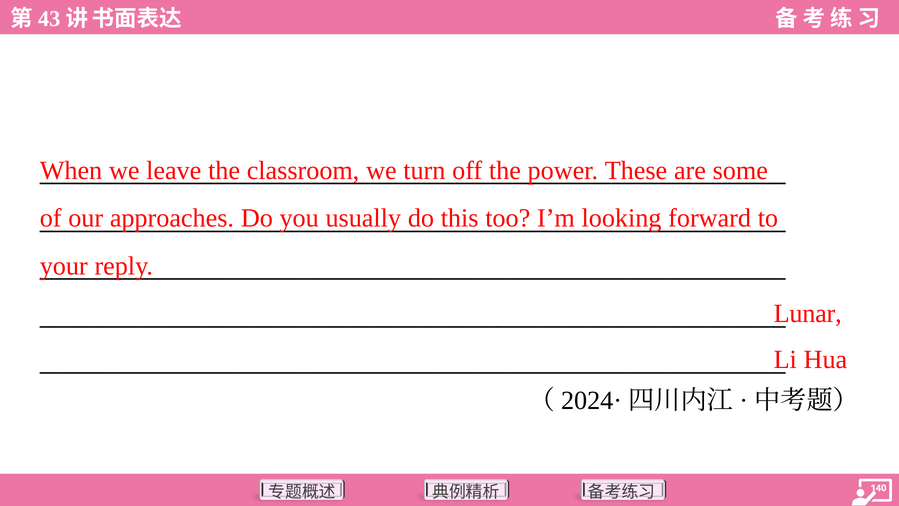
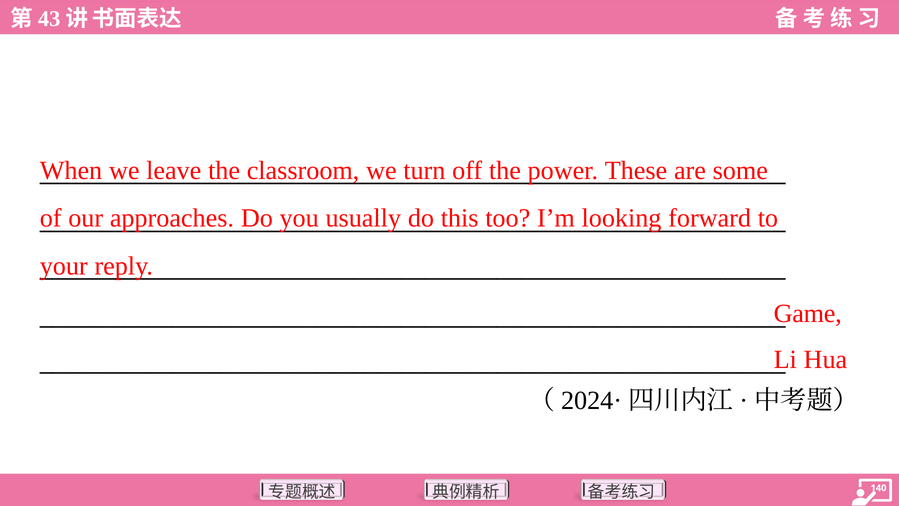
Lunar: Lunar -> Game (808, 314)
